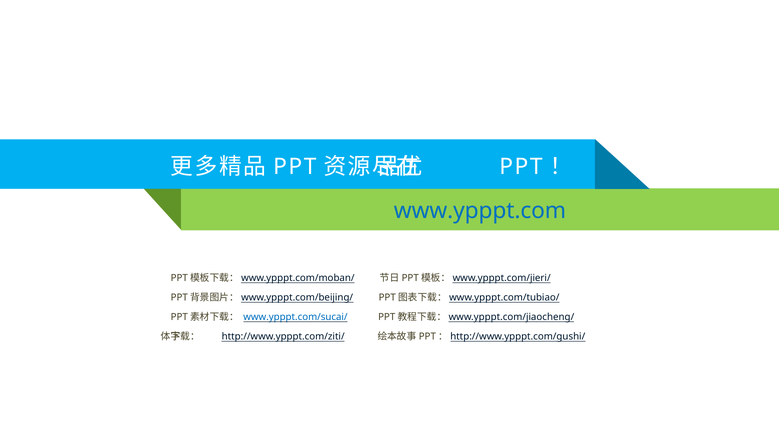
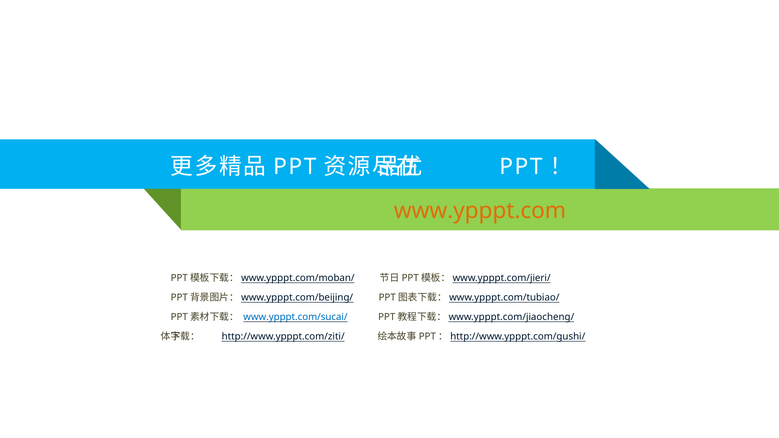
www.ypppt.com colour: blue -> orange (480, 211)
